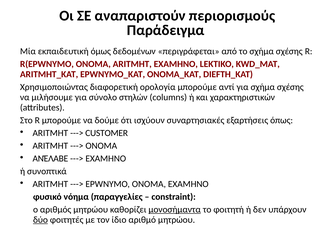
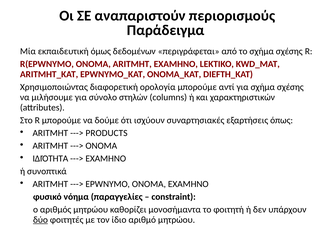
CUSTOMER: CUSTOMER -> PRODUCTS (107, 133)
ΑΝΈΛΑΒΕ: ΑΝΈΛΑΒΕ -> ΙΔΙΌΤΗΤΑ (50, 158)
μονοσήμαντα underline: present -> none (175, 209)
